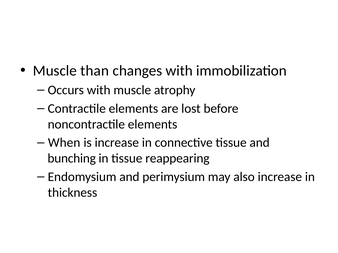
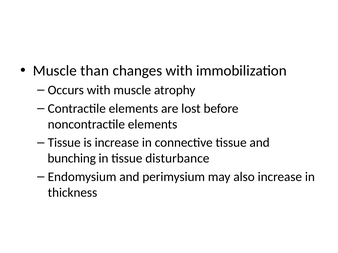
When: When -> Tissue (64, 143)
reappearing: reappearing -> disturbance (177, 159)
